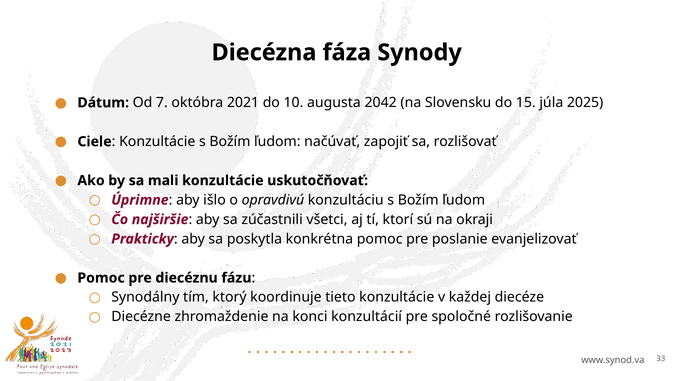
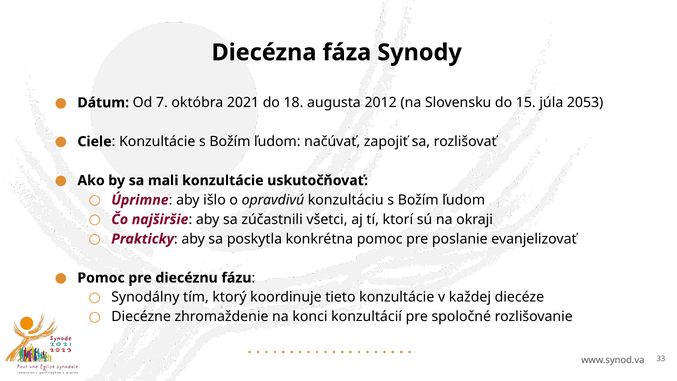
10: 10 -> 18 (293, 103)
2042: 2042 -> 2012 (381, 103)
2025: 2025 -> 2053 (585, 103)
